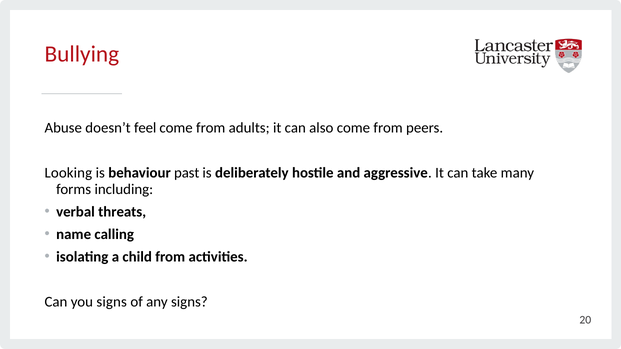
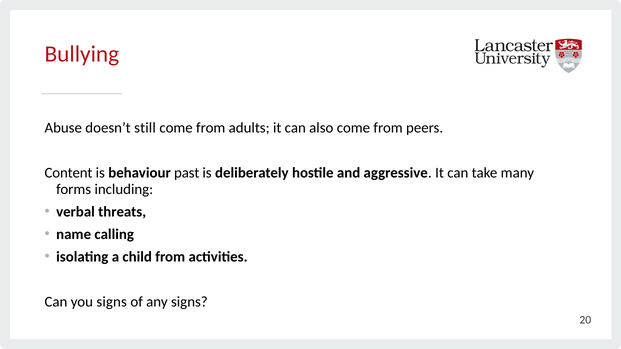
feel: feel -> still (145, 128)
Looking: Looking -> Content (68, 173)
